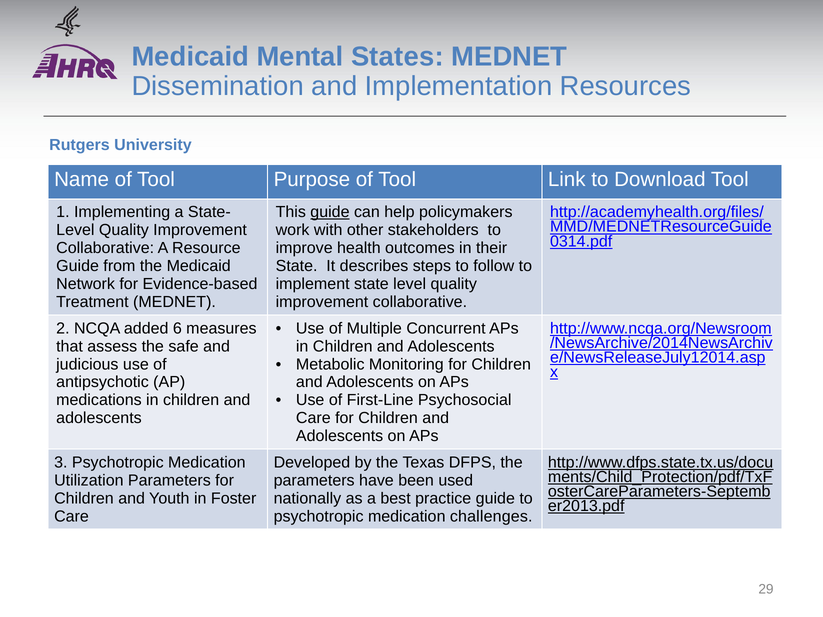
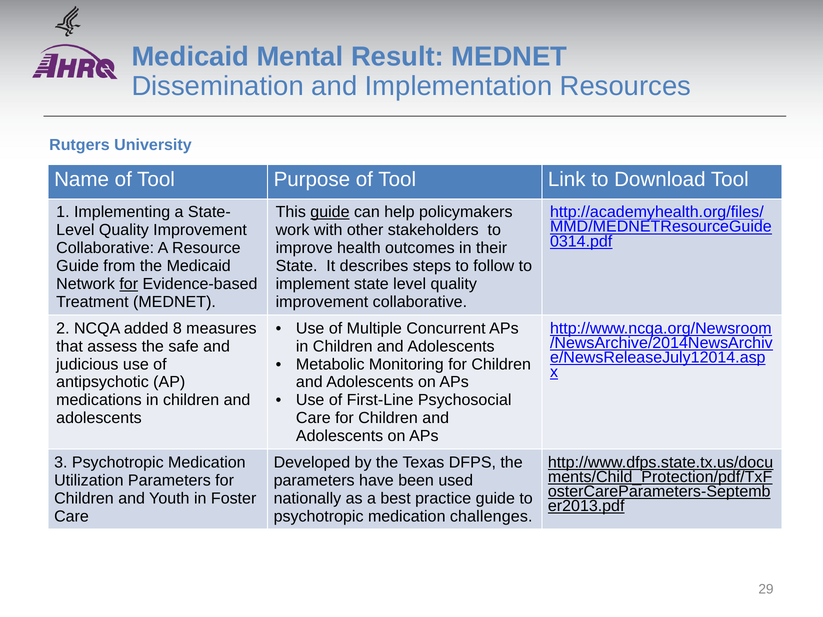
States: States -> Result (397, 57)
for underline: none -> present (129, 284)
6: 6 -> 8 (177, 328)
